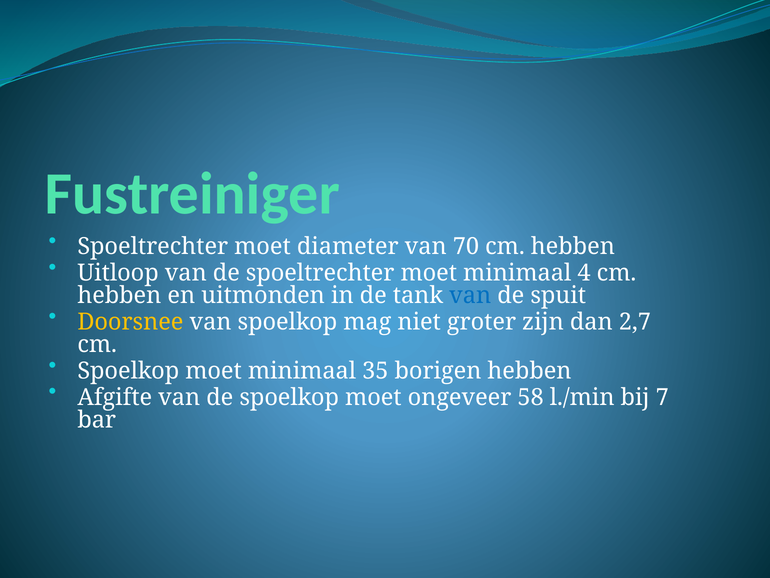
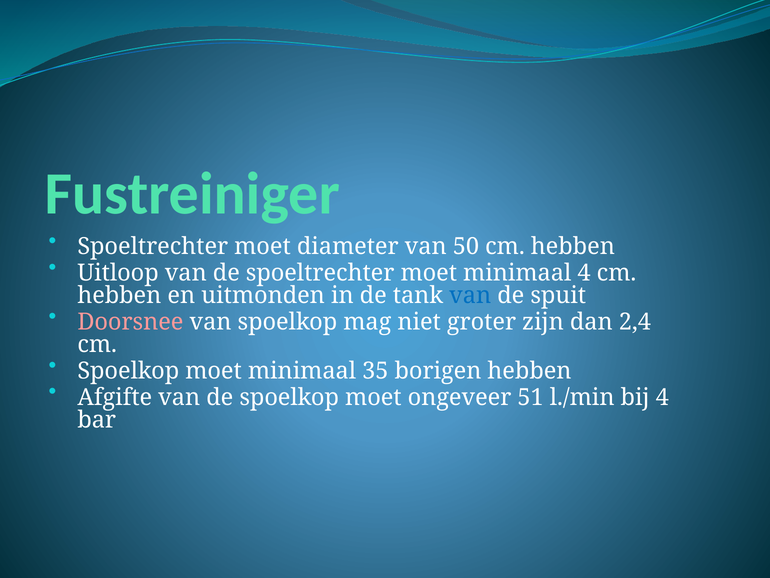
70: 70 -> 50 (466, 246)
Doorsnee colour: yellow -> pink (130, 322)
2,7: 2,7 -> 2,4 (635, 322)
58: 58 -> 51 (531, 397)
bij 7: 7 -> 4 (662, 397)
